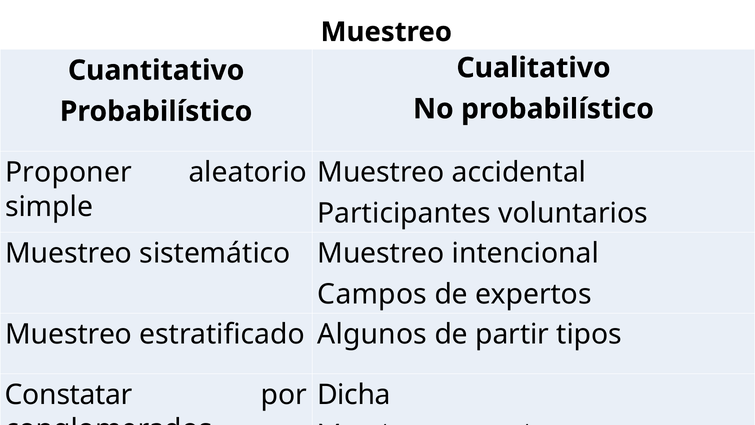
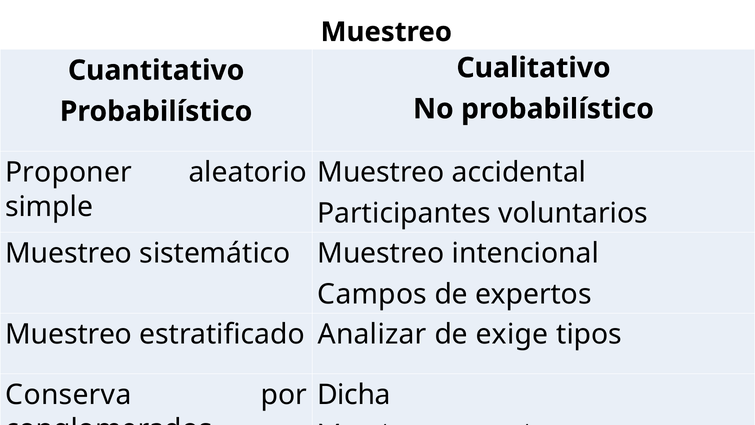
Algunos: Algunos -> Analizar (372, 334)
partir: partir -> exige (512, 334)
Constatar: Constatar -> Conserva (68, 394)
